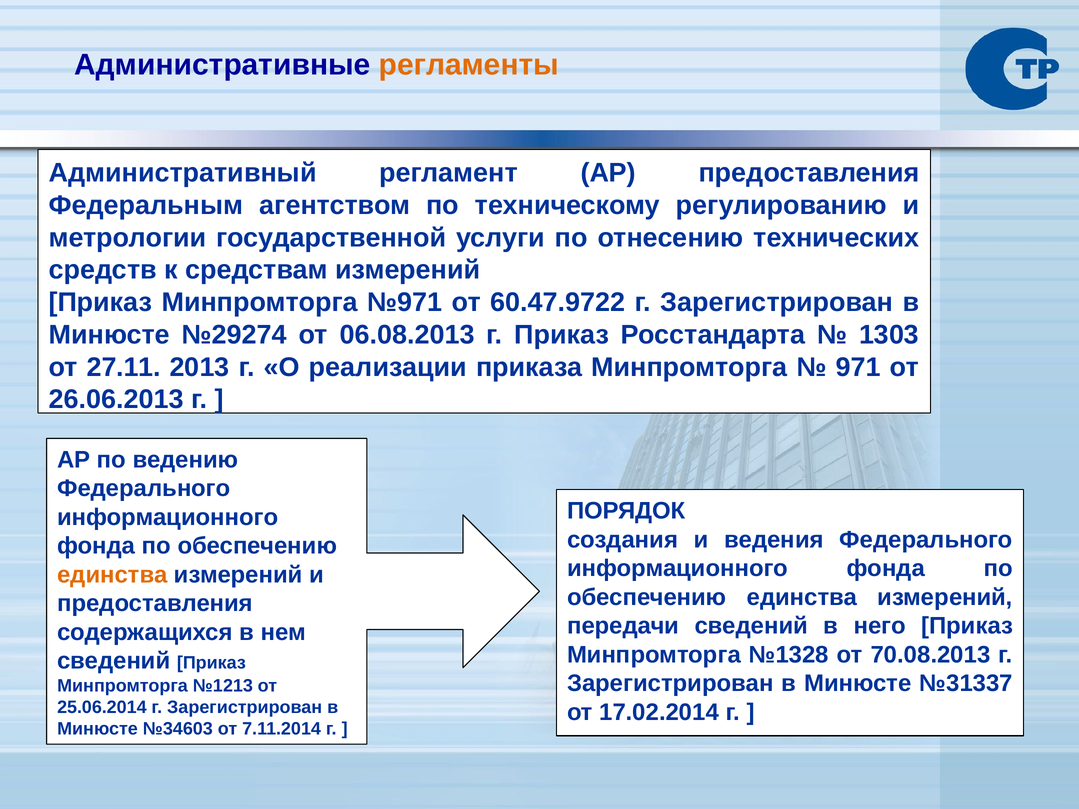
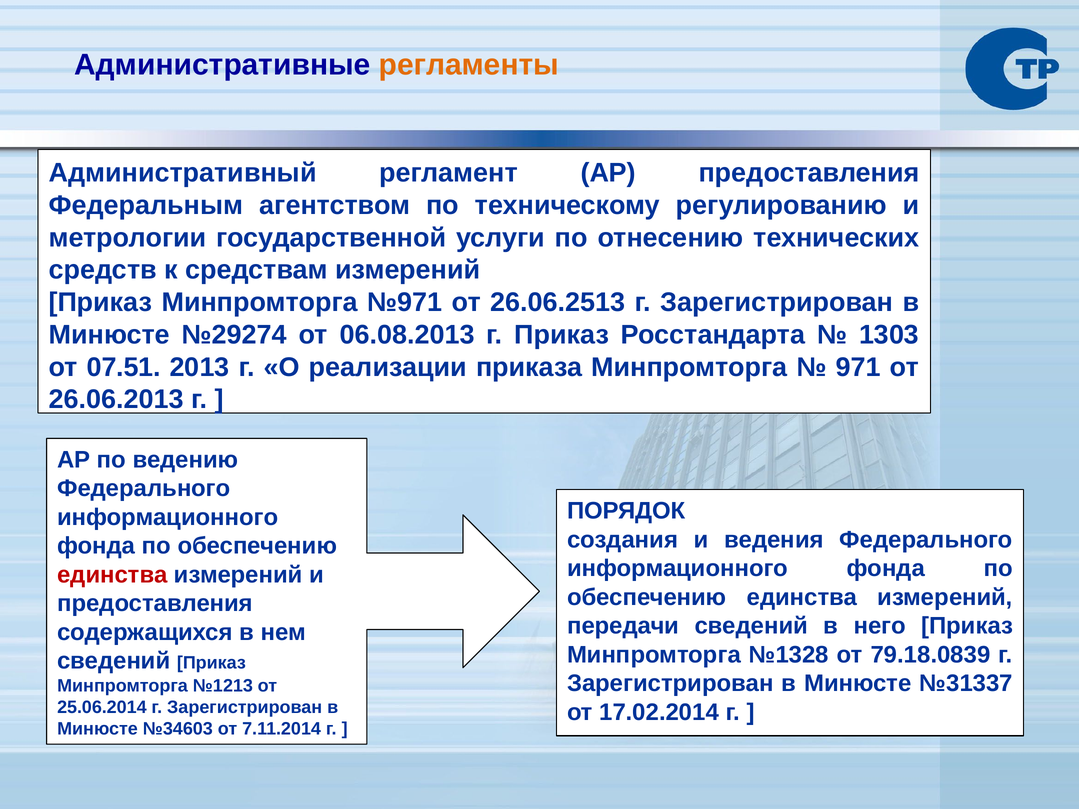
60.47.9722: 60.47.9722 -> 26.06.2513 (558, 302)
27.11: 27.11 -> 07.51 (124, 367)
единства colour: orange -> red (112, 575)
70.08.2013: 70.08.2013 -> 79.18.0839 (931, 655)
